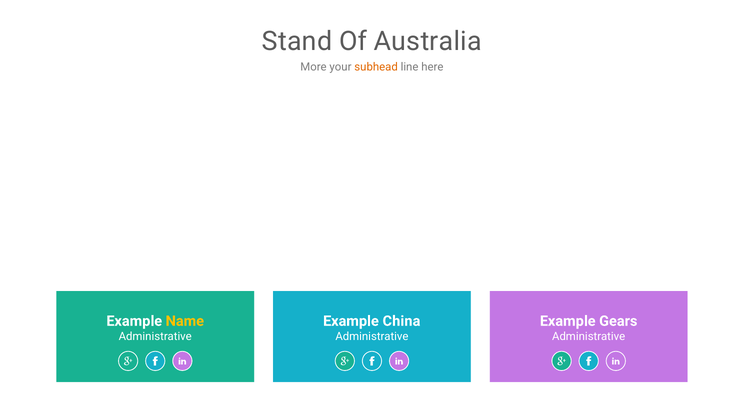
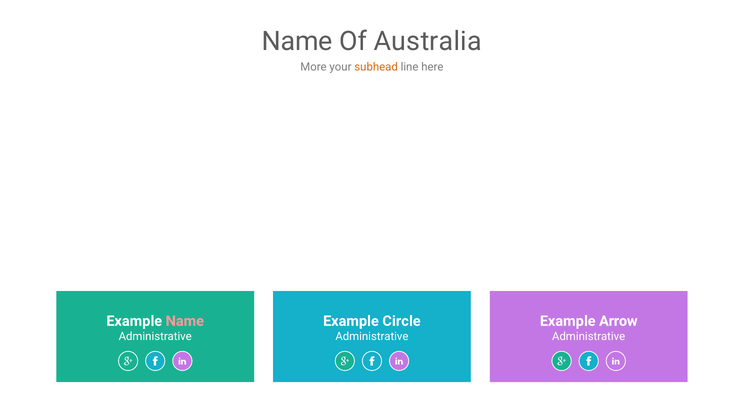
Stand: Stand -> Name (297, 42)
Name colour: yellow -> pink (185, 321)
China: China -> Circle (401, 321)
Gears: Gears -> Arrow (618, 321)
